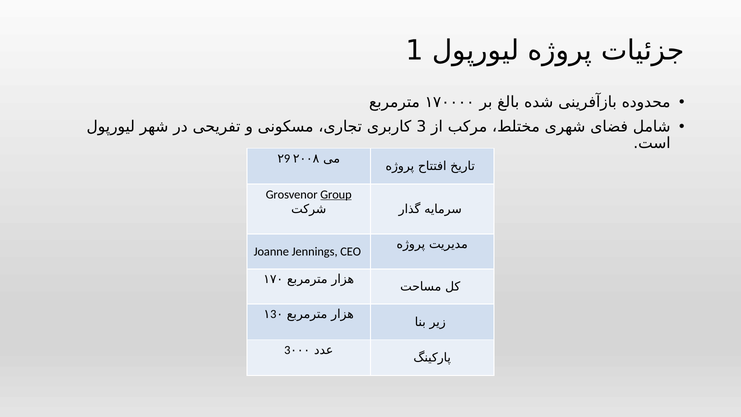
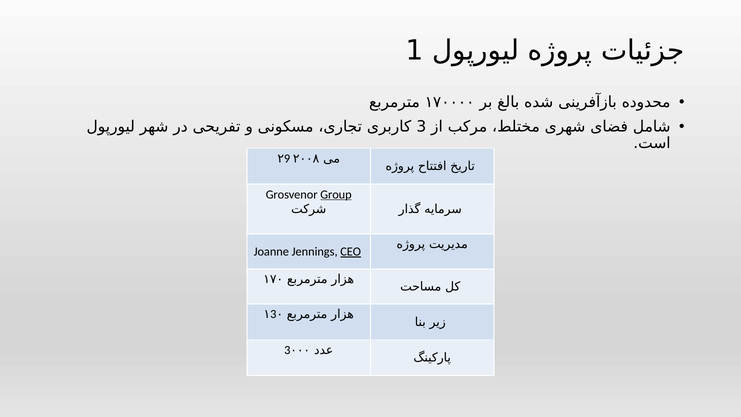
CEO underline: none -> present (351, 252)
